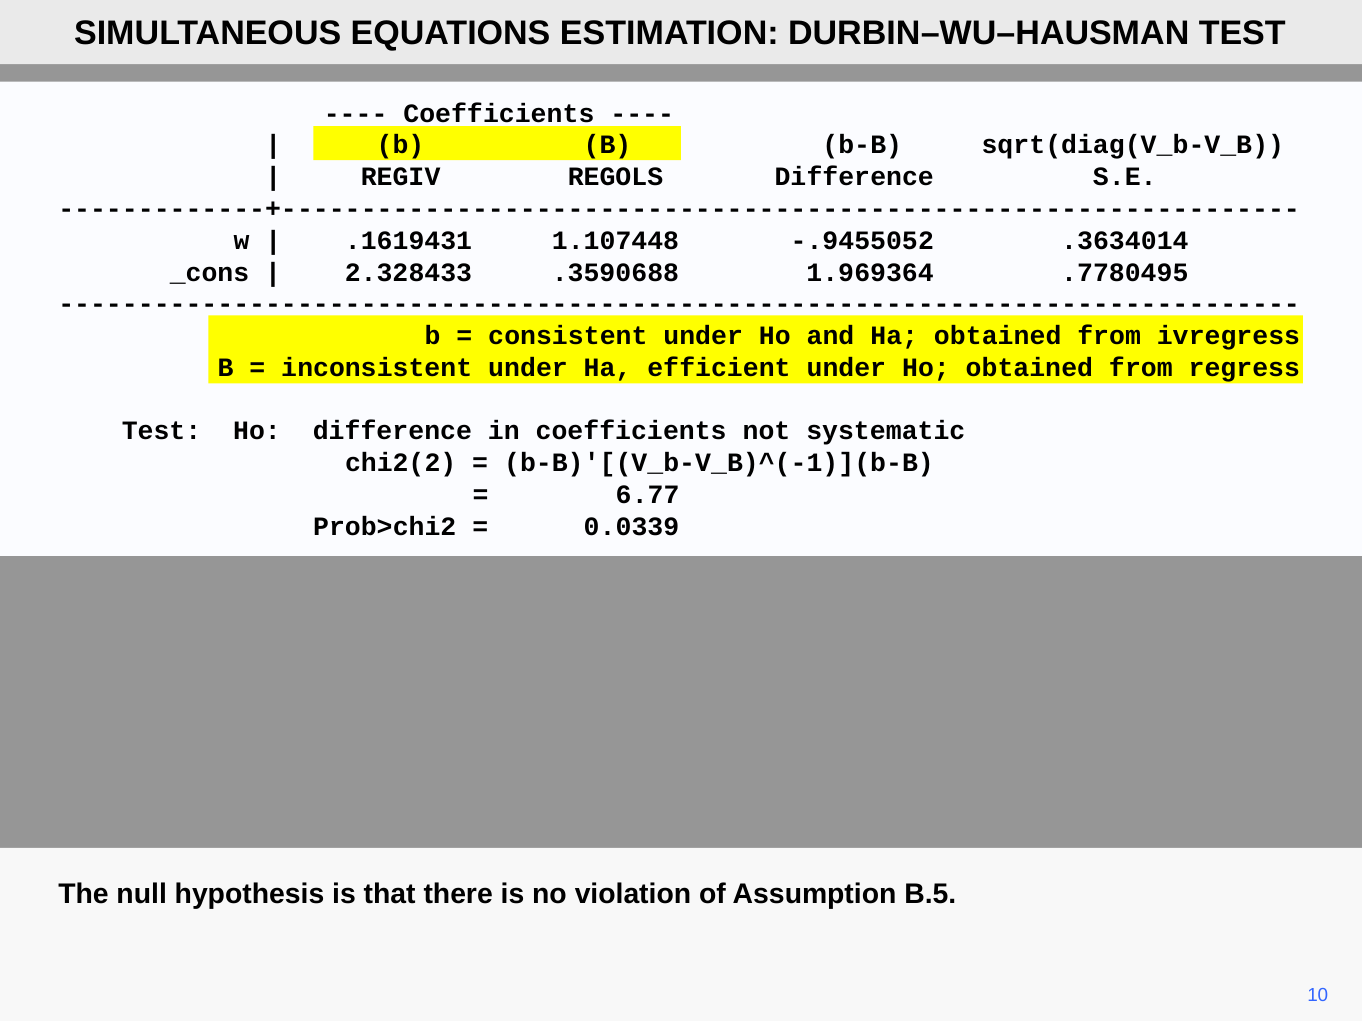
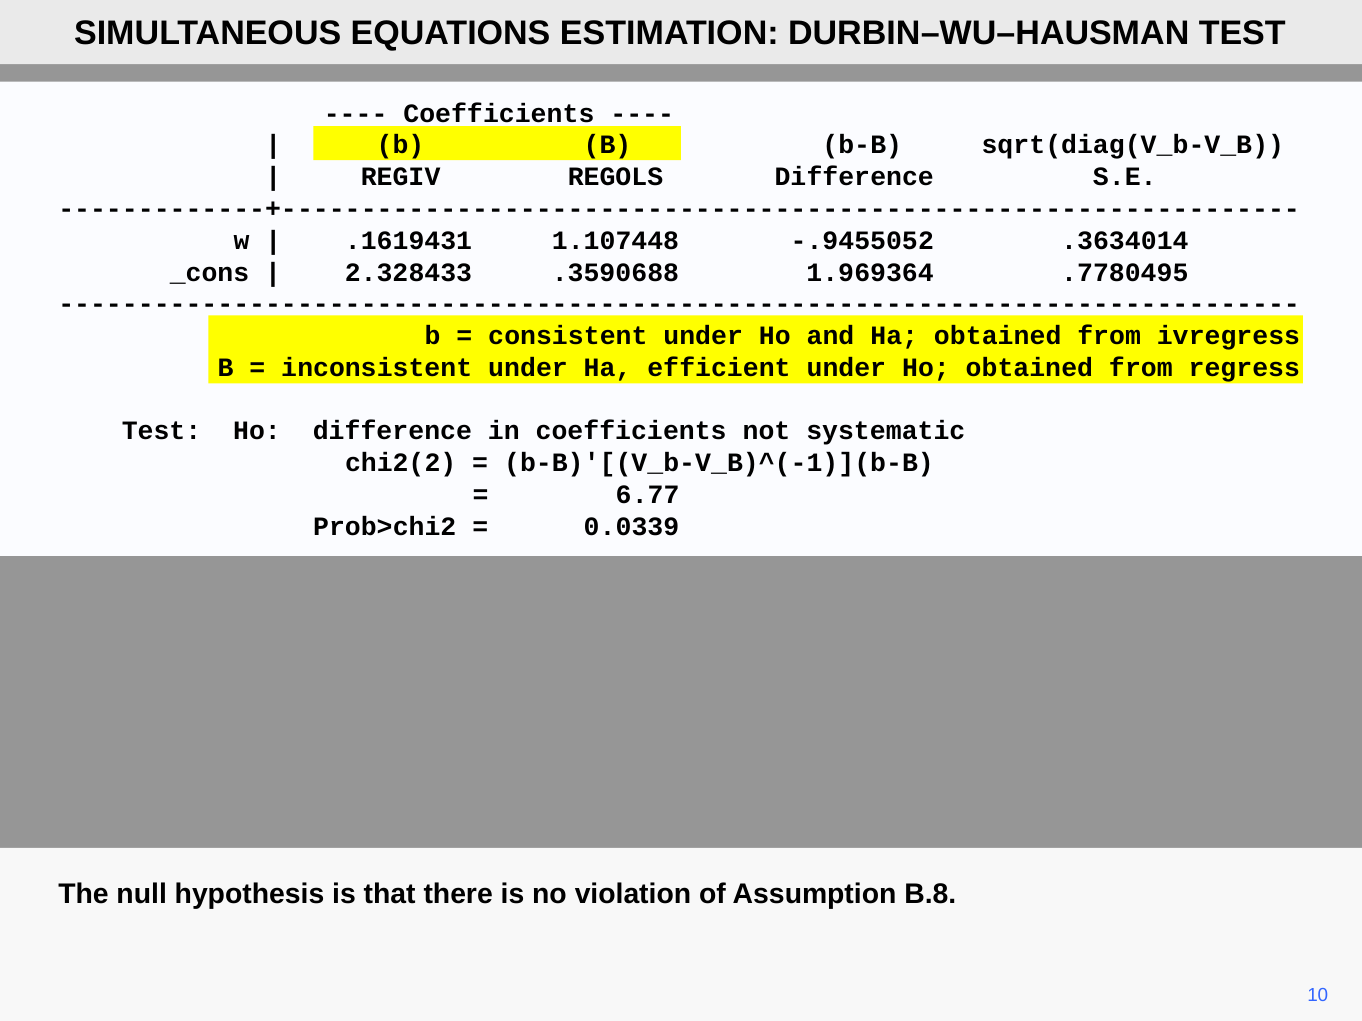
B.5: B.5 -> B.8 (930, 895)
